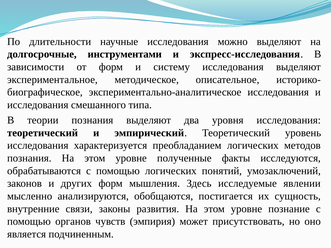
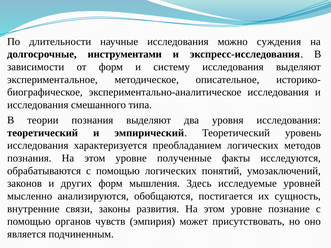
можно выделяют: выделяют -> суждения (279, 42)
явлении: явлении -> уровней (302, 184)
